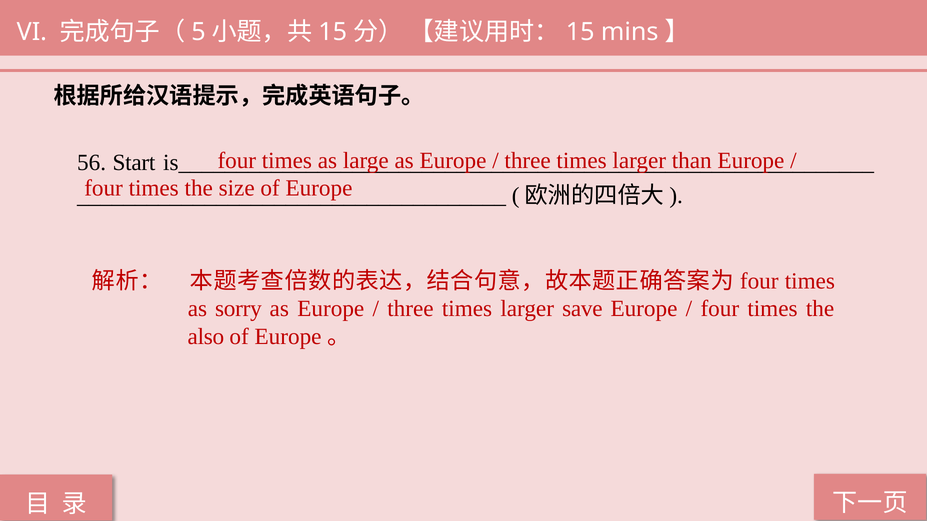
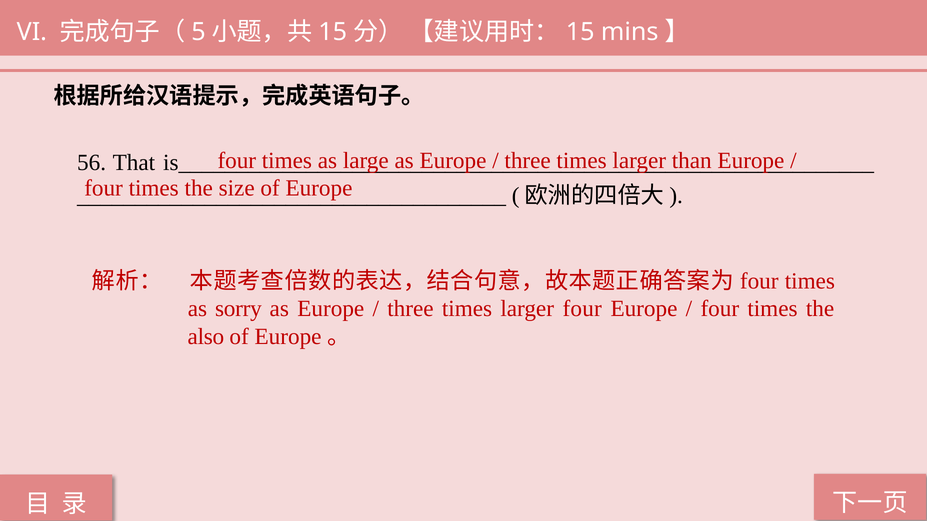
Start: Start -> That (134, 163)
larger save: save -> four (582, 309)
